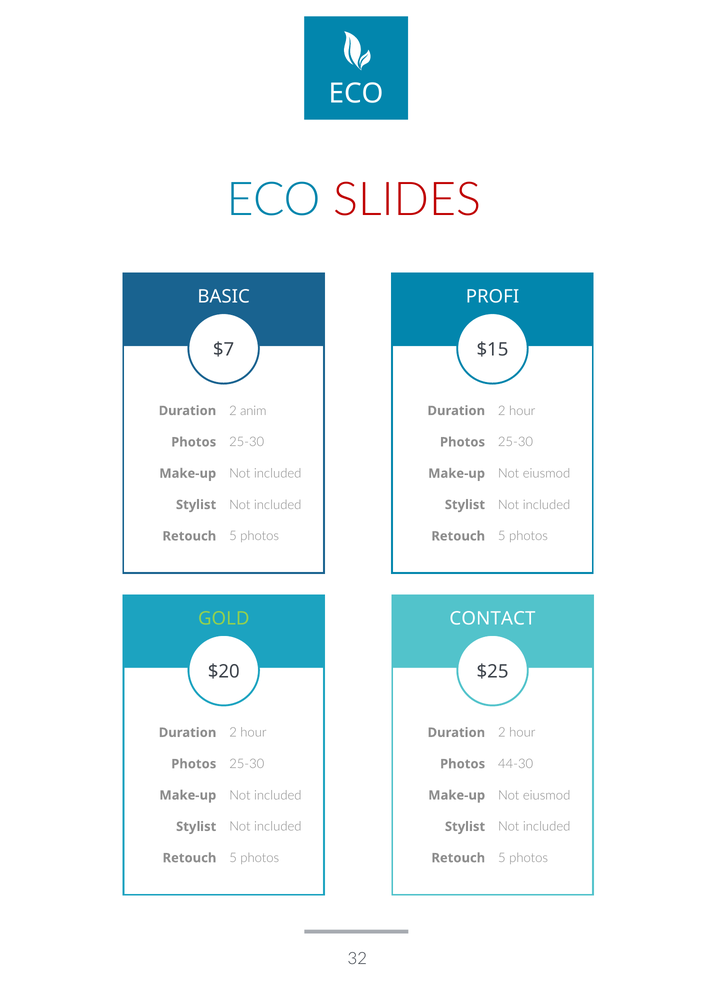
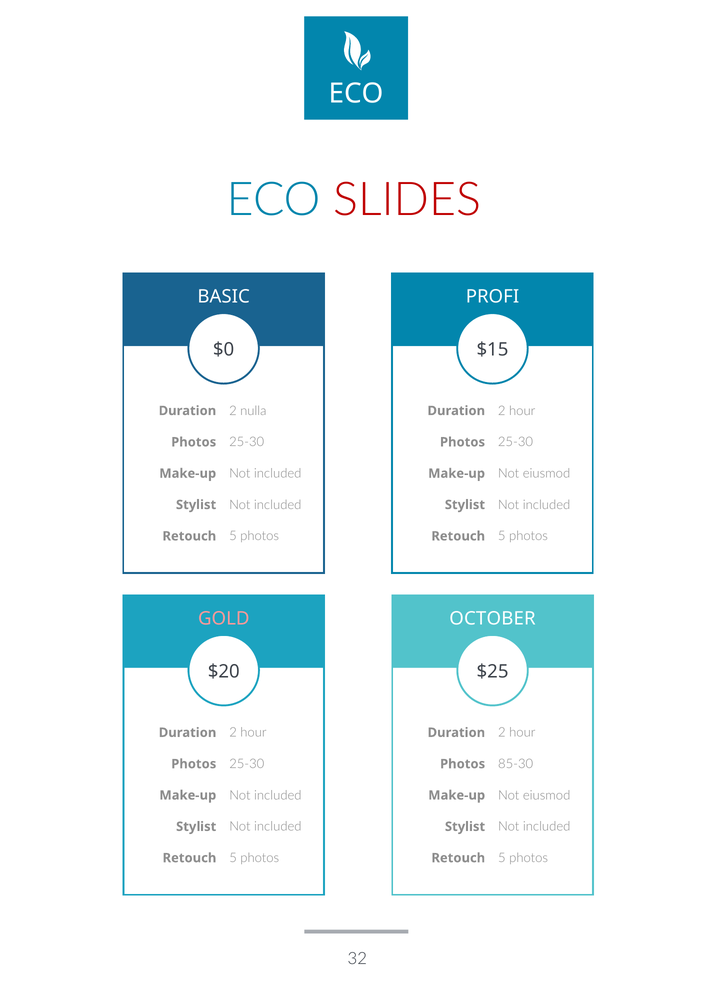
$7: $7 -> $0 (224, 350)
anim: anim -> nulla (253, 411)
GOLD colour: light green -> pink (224, 619)
CONTACT: CONTACT -> OCTOBER (492, 619)
44-30: 44-30 -> 85-30 (516, 764)
